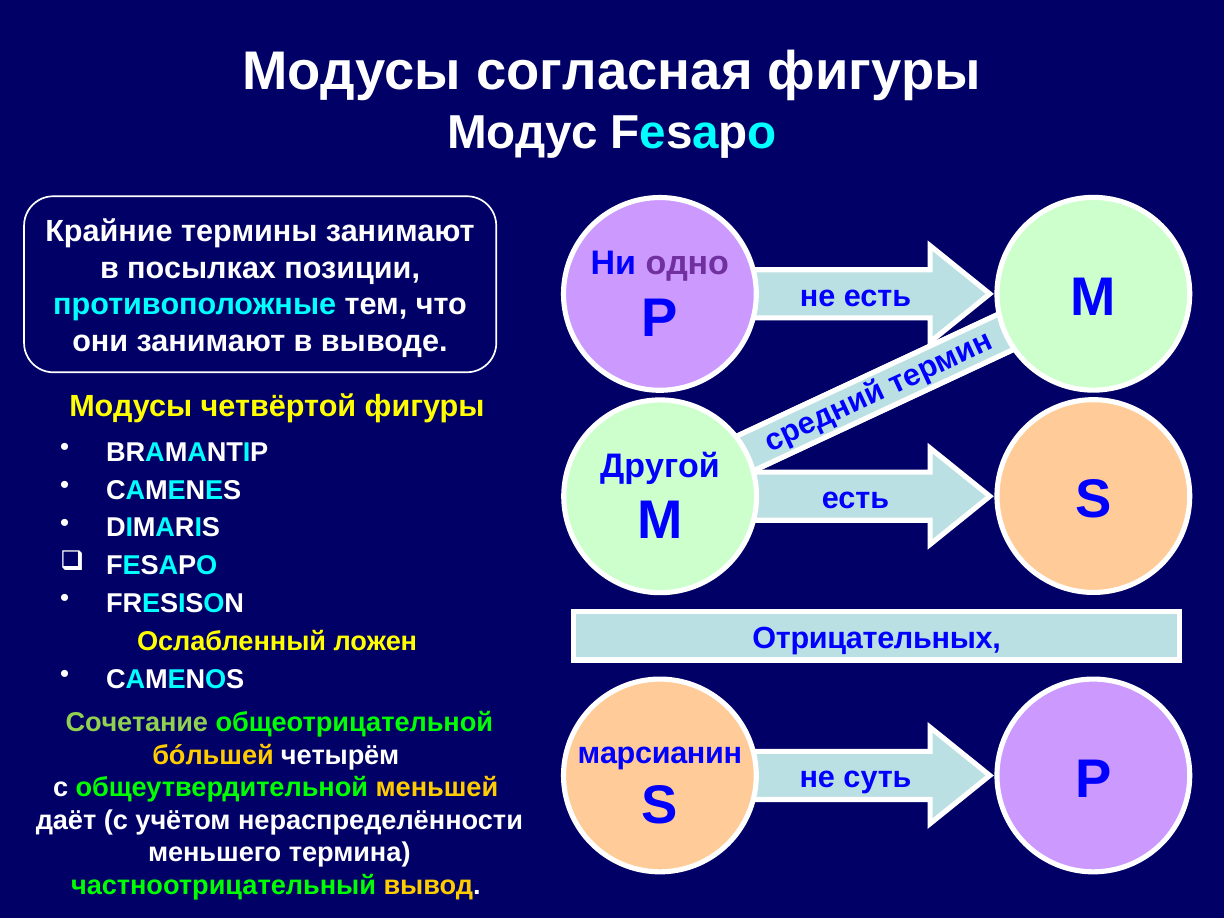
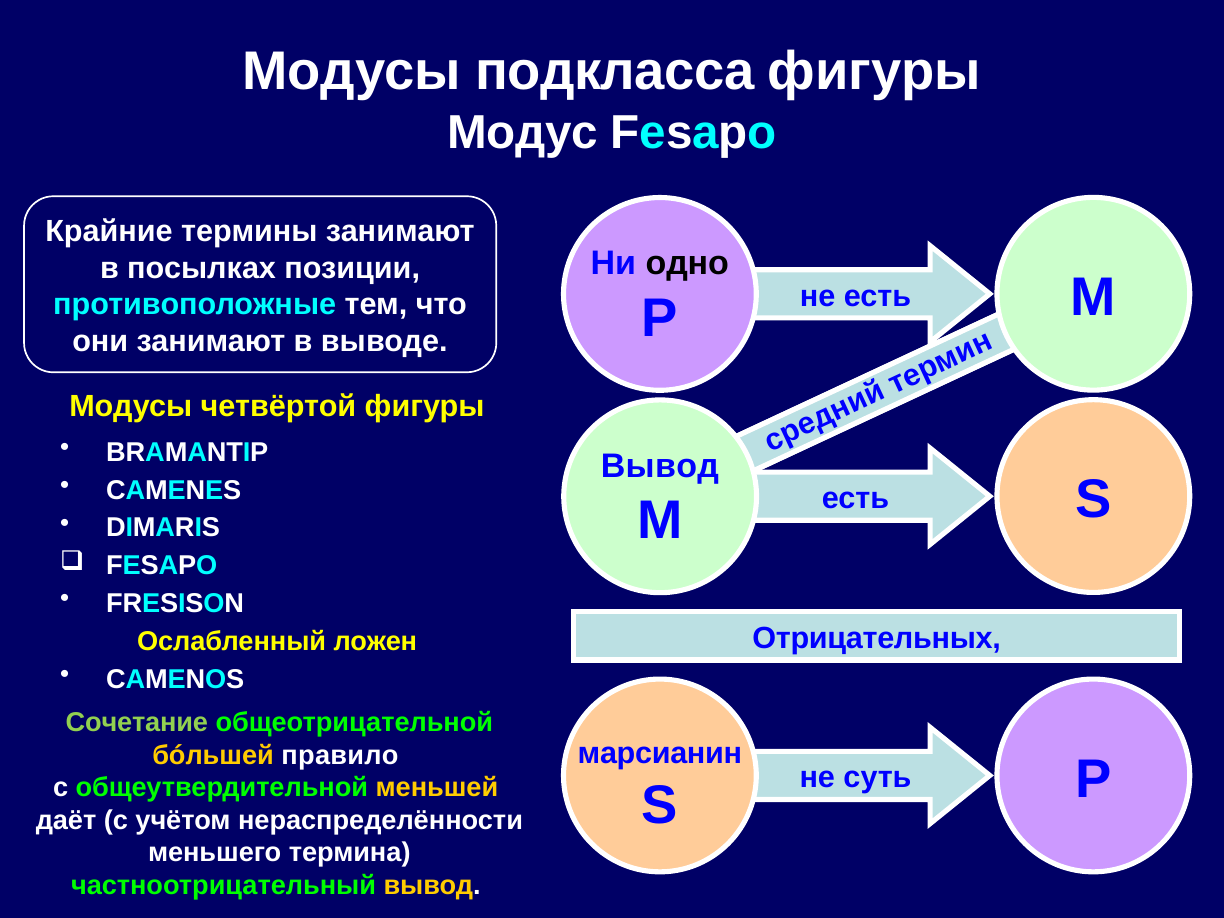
согласная: согласная -> подкласса (615, 72)
одно colour: purple -> black (687, 264)
Другой: Другой -> Вывод (660, 466)
четырём: четырём -> правило (340, 755)
